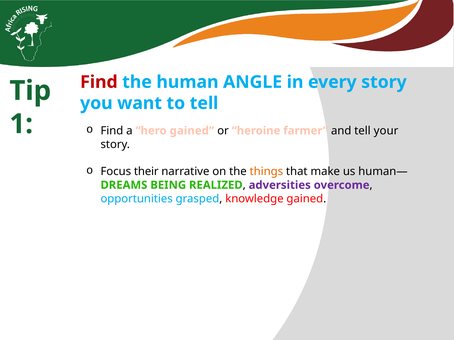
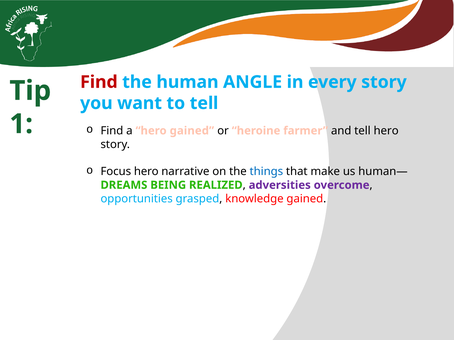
tell your: your -> hero (386, 131)
Focus their: their -> hero (146, 172)
things colour: orange -> blue (266, 172)
